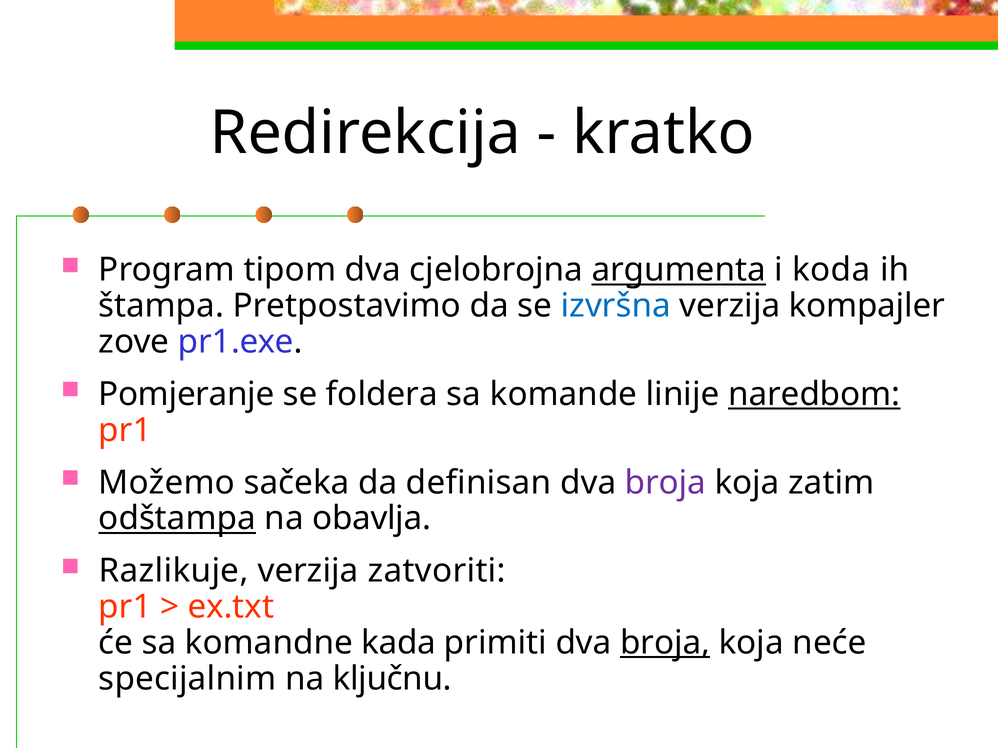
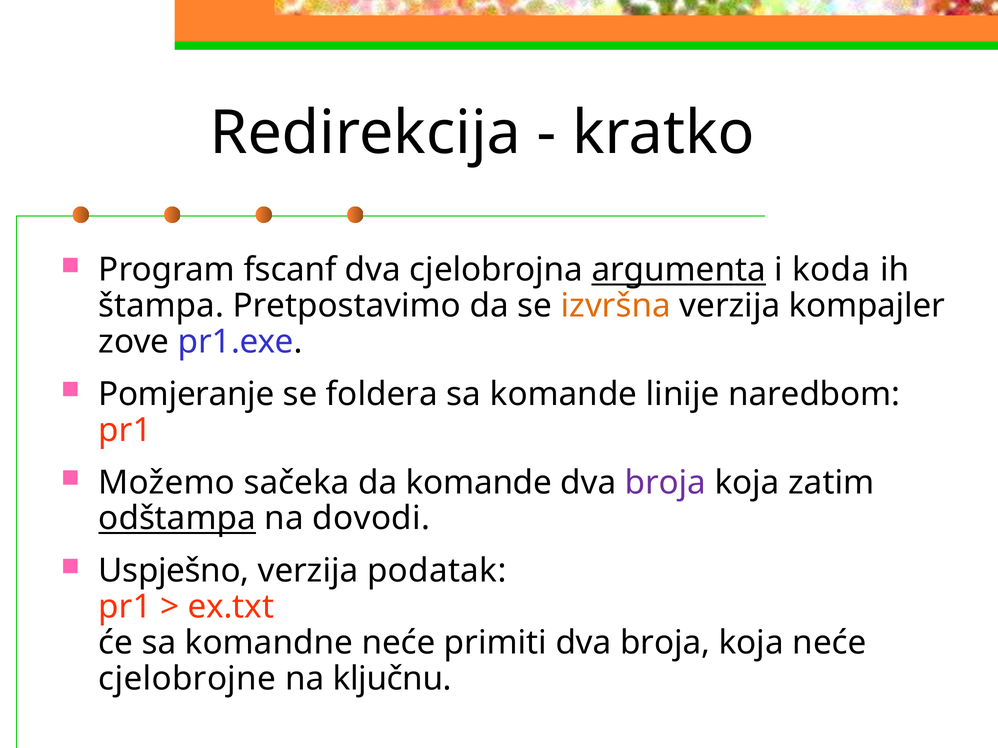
tipom: tipom -> fscanf (290, 270)
izvršna colour: blue -> orange (616, 306)
naredbom underline: present -> none (814, 395)
da definisan: definisan -> komande (479, 483)
obavlja: obavlja -> dovodi (371, 519)
Razlikuje: Razlikuje -> Uspješno (174, 571)
zatvoriti: zatvoriti -> podatak (437, 571)
komandne kada: kada -> neće (398, 643)
broja underline: present -> none (665, 643)
specijalnim: specijalnim -> cjelobrojne (187, 679)
